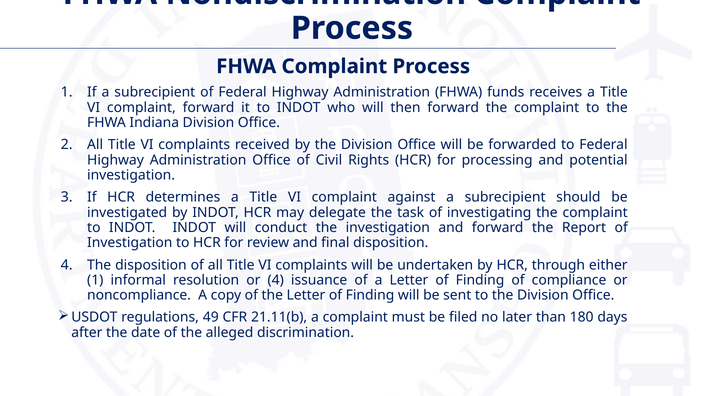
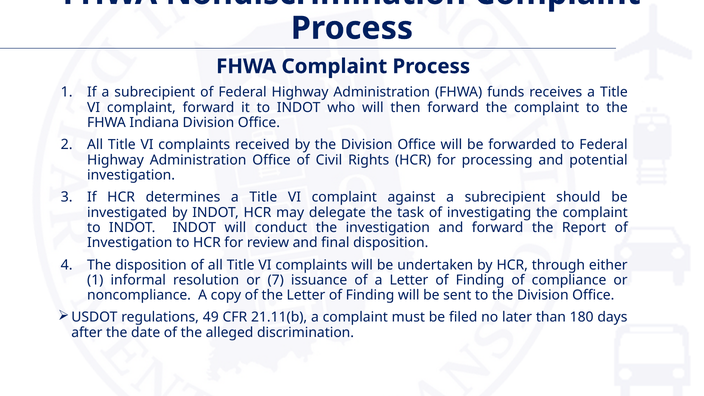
or 4: 4 -> 7 (276, 280)
